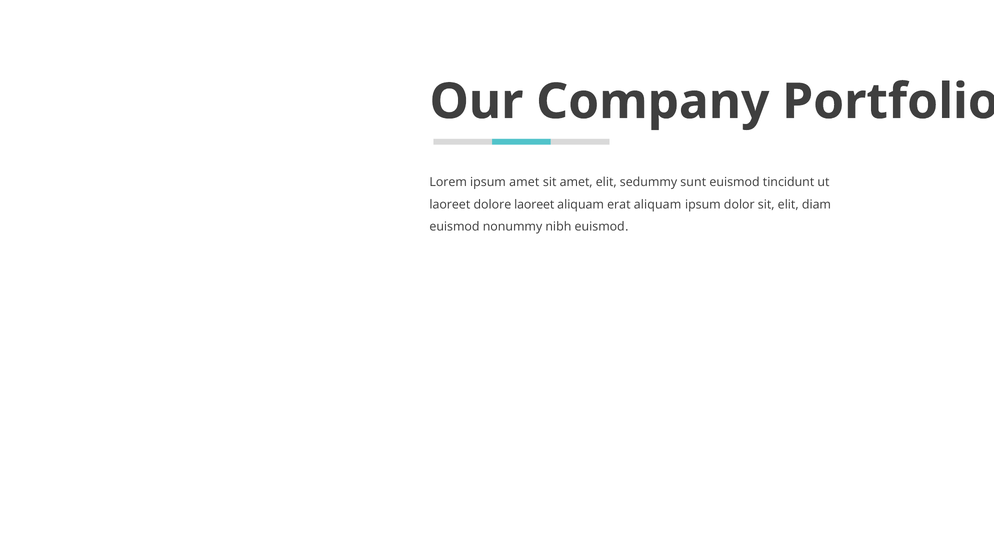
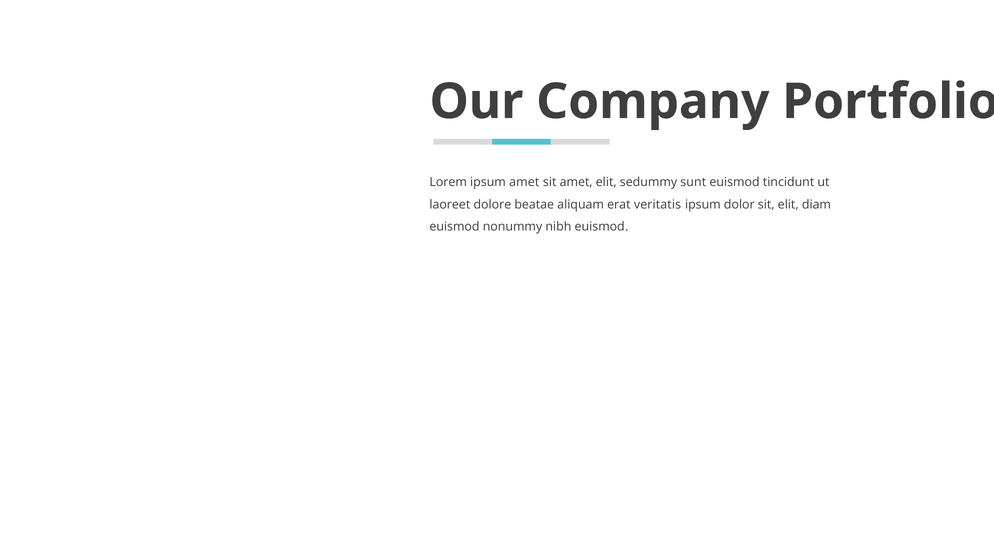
dolore laoreet: laoreet -> beatae (534, 204)
erat aliquam: aliquam -> veritatis (658, 204)
